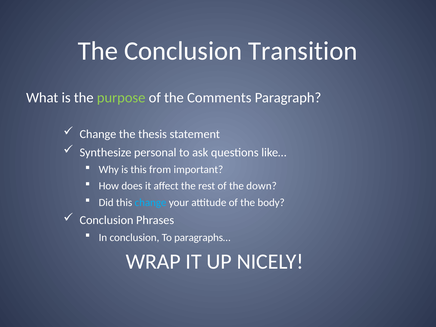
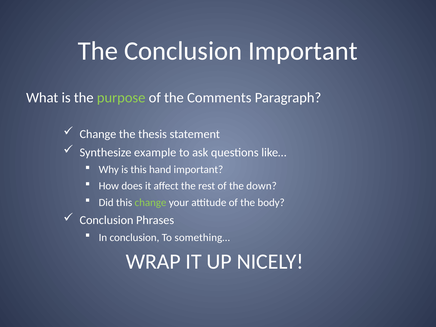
Conclusion Transition: Transition -> Important (303, 51)
personal: personal -> example (155, 152)
from: from -> hand (160, 170)
change colour: light blue -> light green (151, 203)
paragraphs…: paragraphs… -> something… (202, 237)
